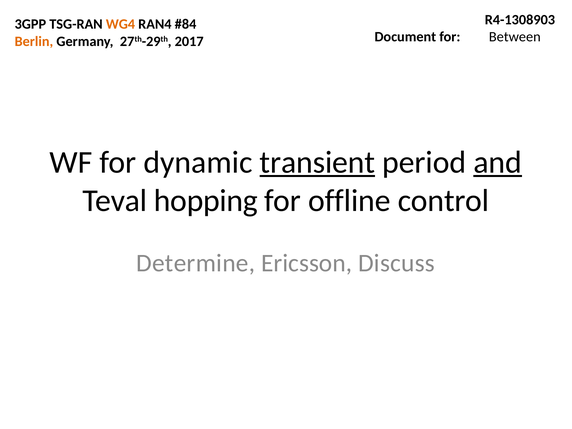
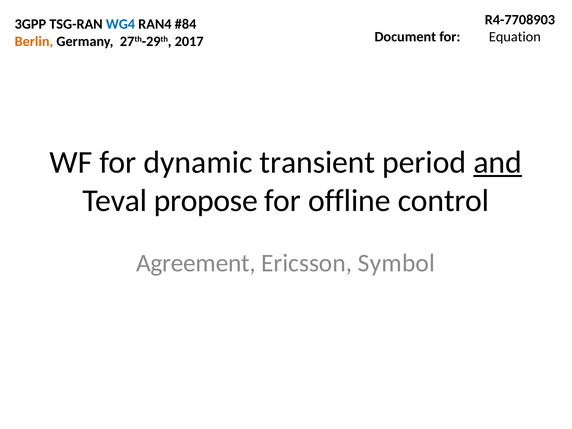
R4-1308903: R4-1308903 -> R4-7708903 (520, 20)
WG4 colour: orange -> blue (120, 24)
Between: Between -> Equation (515, 37)
transient underline: present -> none (317, 162)
hopping: hopping -> propose (206, 201)
Determine: Determine -> Agreement (196, 263)
Discuss: Discuss -> Symbol (396, 263)
